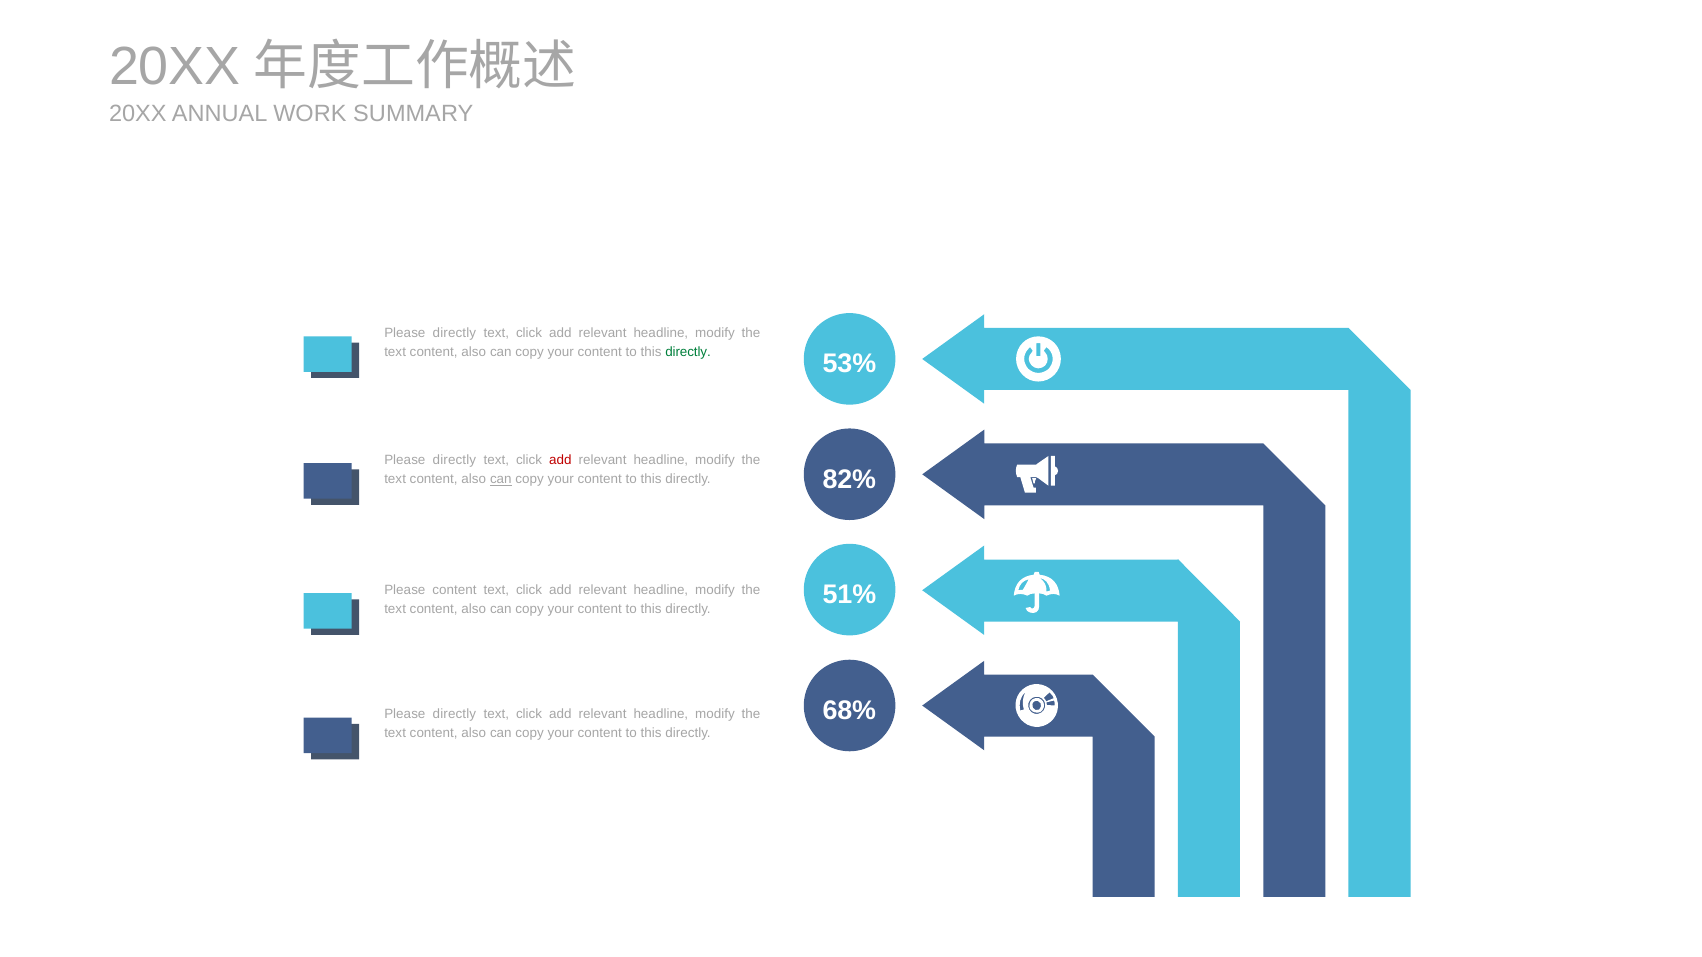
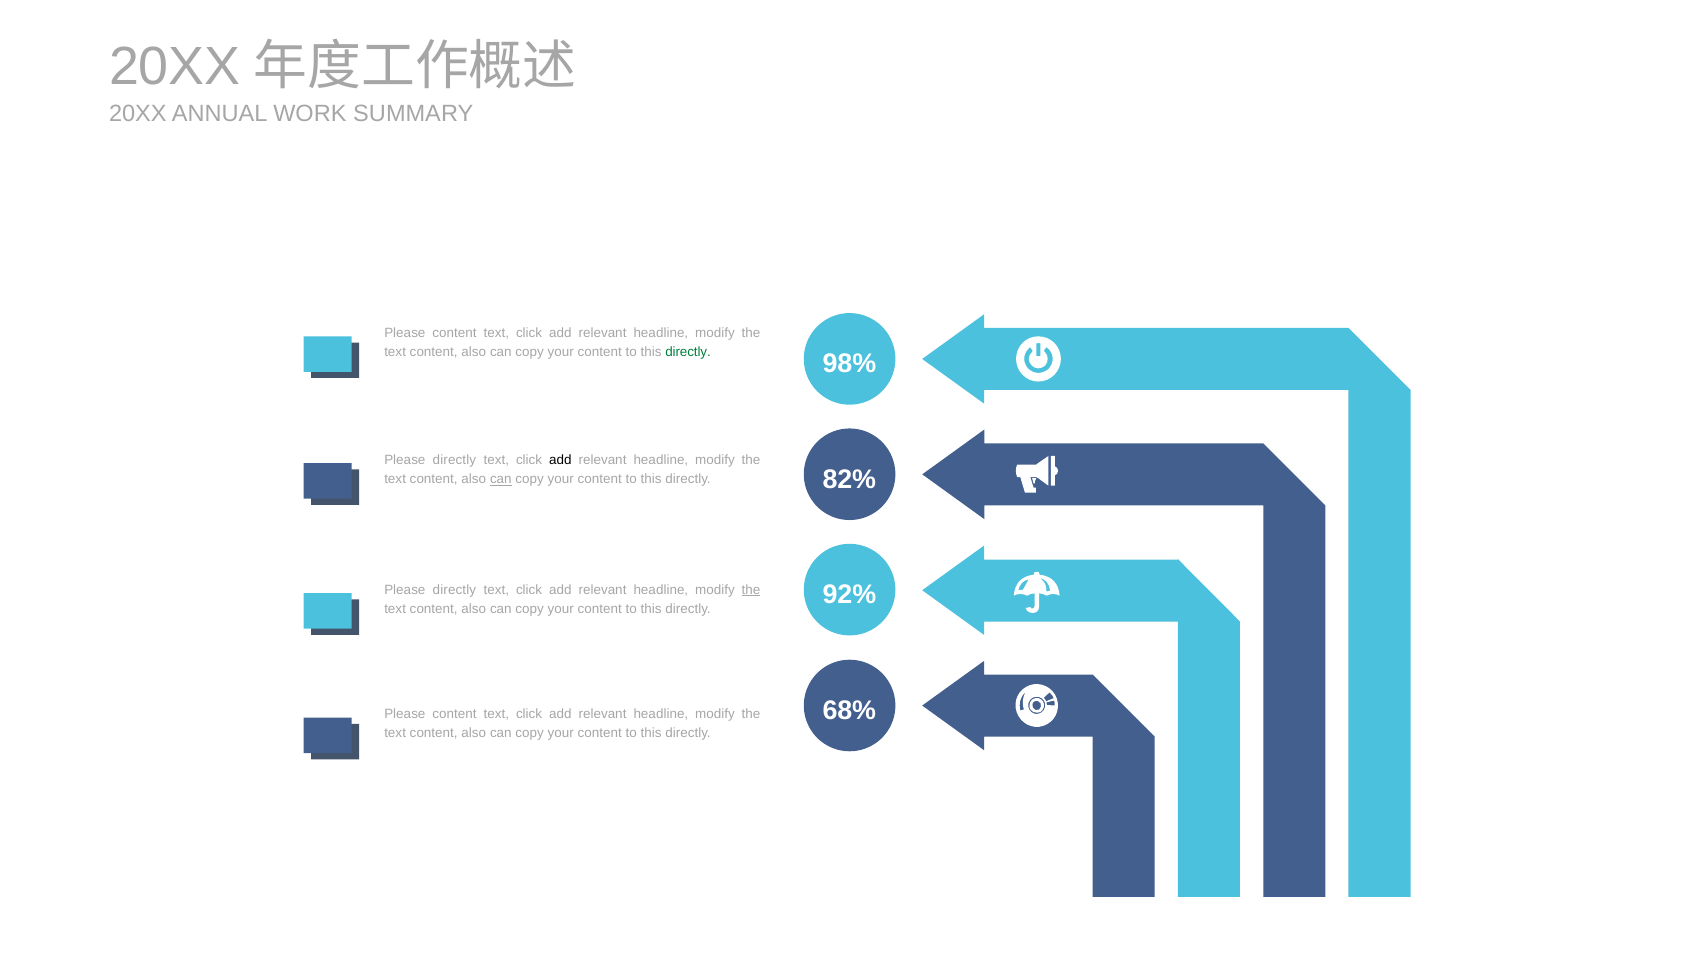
directly: directly -> content (455, 333)
53%: 53% -> 98% (849, 364)
add colour: red -> black (560, 460)
51%: 51% -> 92% (849, 595)
content: content -> directly (454, 590)
the underline: none -> present (751, 590)
directly: directly -> content (455, 715)
